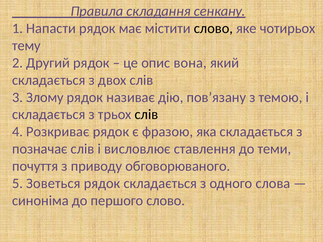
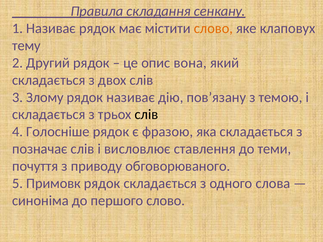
1 Напасти: Напасти -> Називає (51, 28)
слово colour: black -> orange (213, 28)
чотирьох: чотирьох -> клаповух (288, 28)
Розкриває: Розкриває -> Голосніше (58, 132)
Зоветься: Зоветься -> Примовк (53, 184)
